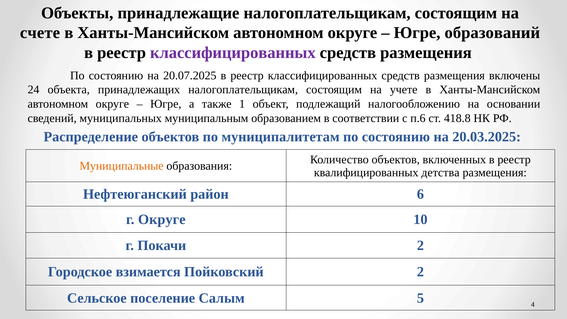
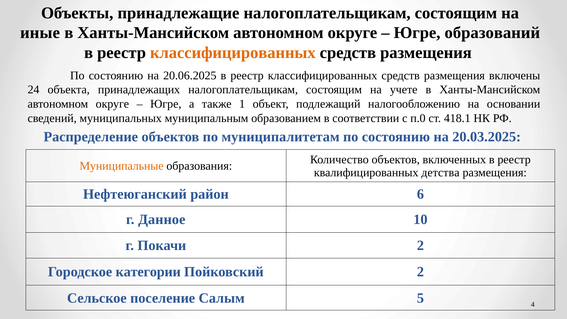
счете: счете -> иные (40, 33)
классифицированных colour: purple -> orange (233, 53)
20.07.2025: 20.07.2025 -> 20.06.2025 (190, 76)
п.6: п.6 -> п.0 (418, 118)
418.8: 418.8 -> 418.1 (457, 118)
г Округе: Округе -> Данное (162, 219)
взимается: взимается -> категории (148, 272)
